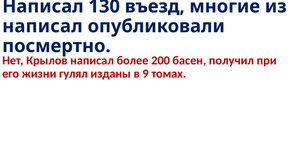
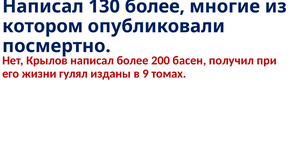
130 въезд: въезд -> более (155, 6)
написал: написал -> котором (43, 26)
